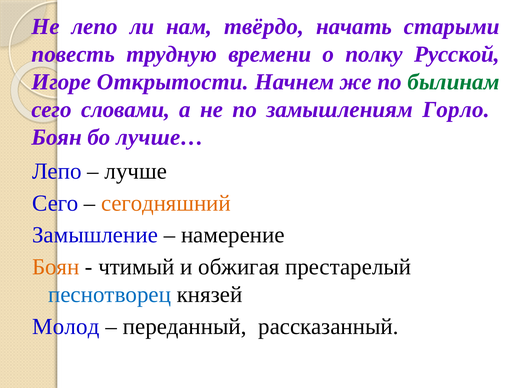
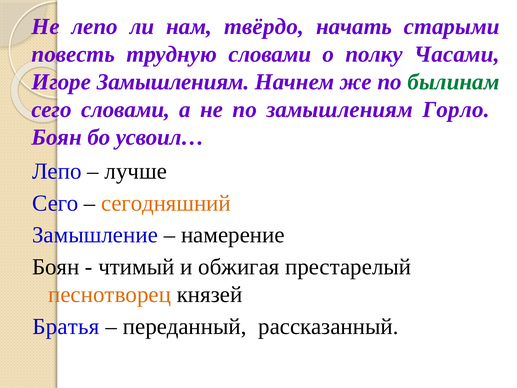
трудную времени: времени -> словами (270, 54)
Русской: Русской -> Часами (457, 54)
Игоре Открытости: Открытости -> Замышлениям (173, 82)
лучше…: лучше… -> усвоил… (160, 137)
Боян colour: orange -> black (56, 267)
песнотворец colour: blue -> orange (110, 294)
Молод: Молод -> Братья (66, 326)
